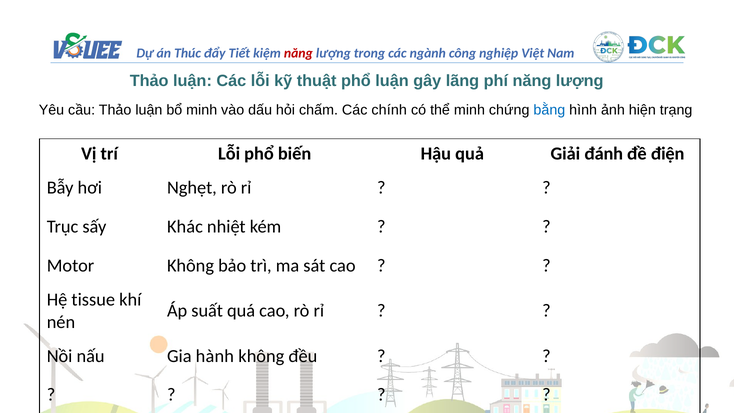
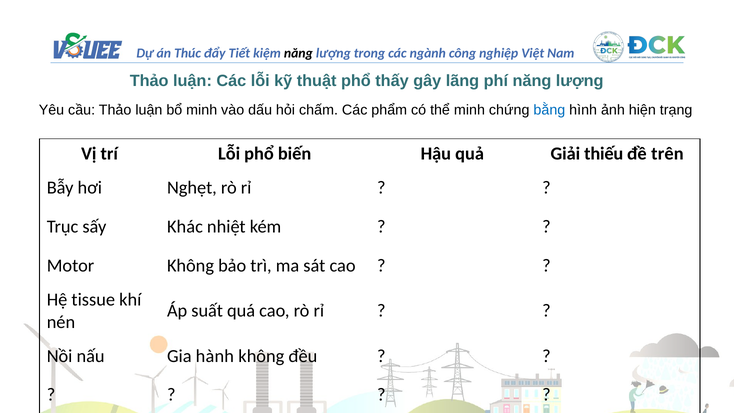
năng colour: red -> black (298, 53)
phổ luận: luận -> thấy (392, 81)
chính: chính -> phẩm (389, 110)
đánh: đánh -> thiếu (604, 154)
điện: điện -> trên (667, 154)
